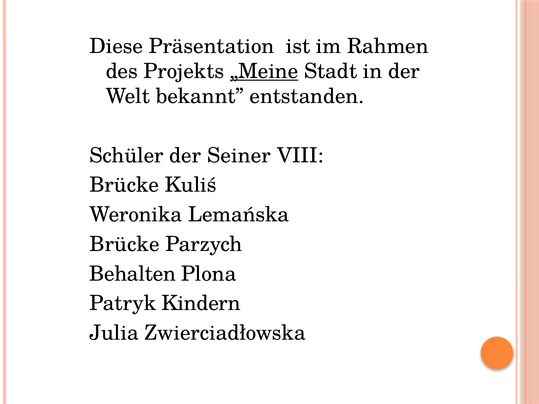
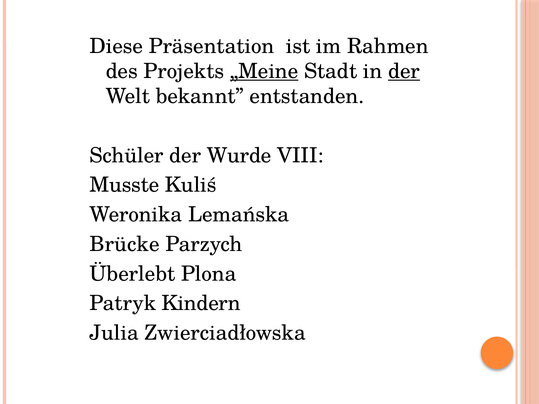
der underline: none -> present (404, 71)
Seiner: Seiner -> Wurde (239, 156)
Brücke: Brücke -> Musste (124, 185)
Behalten: Behalten -> Überlebt (132, 274)
